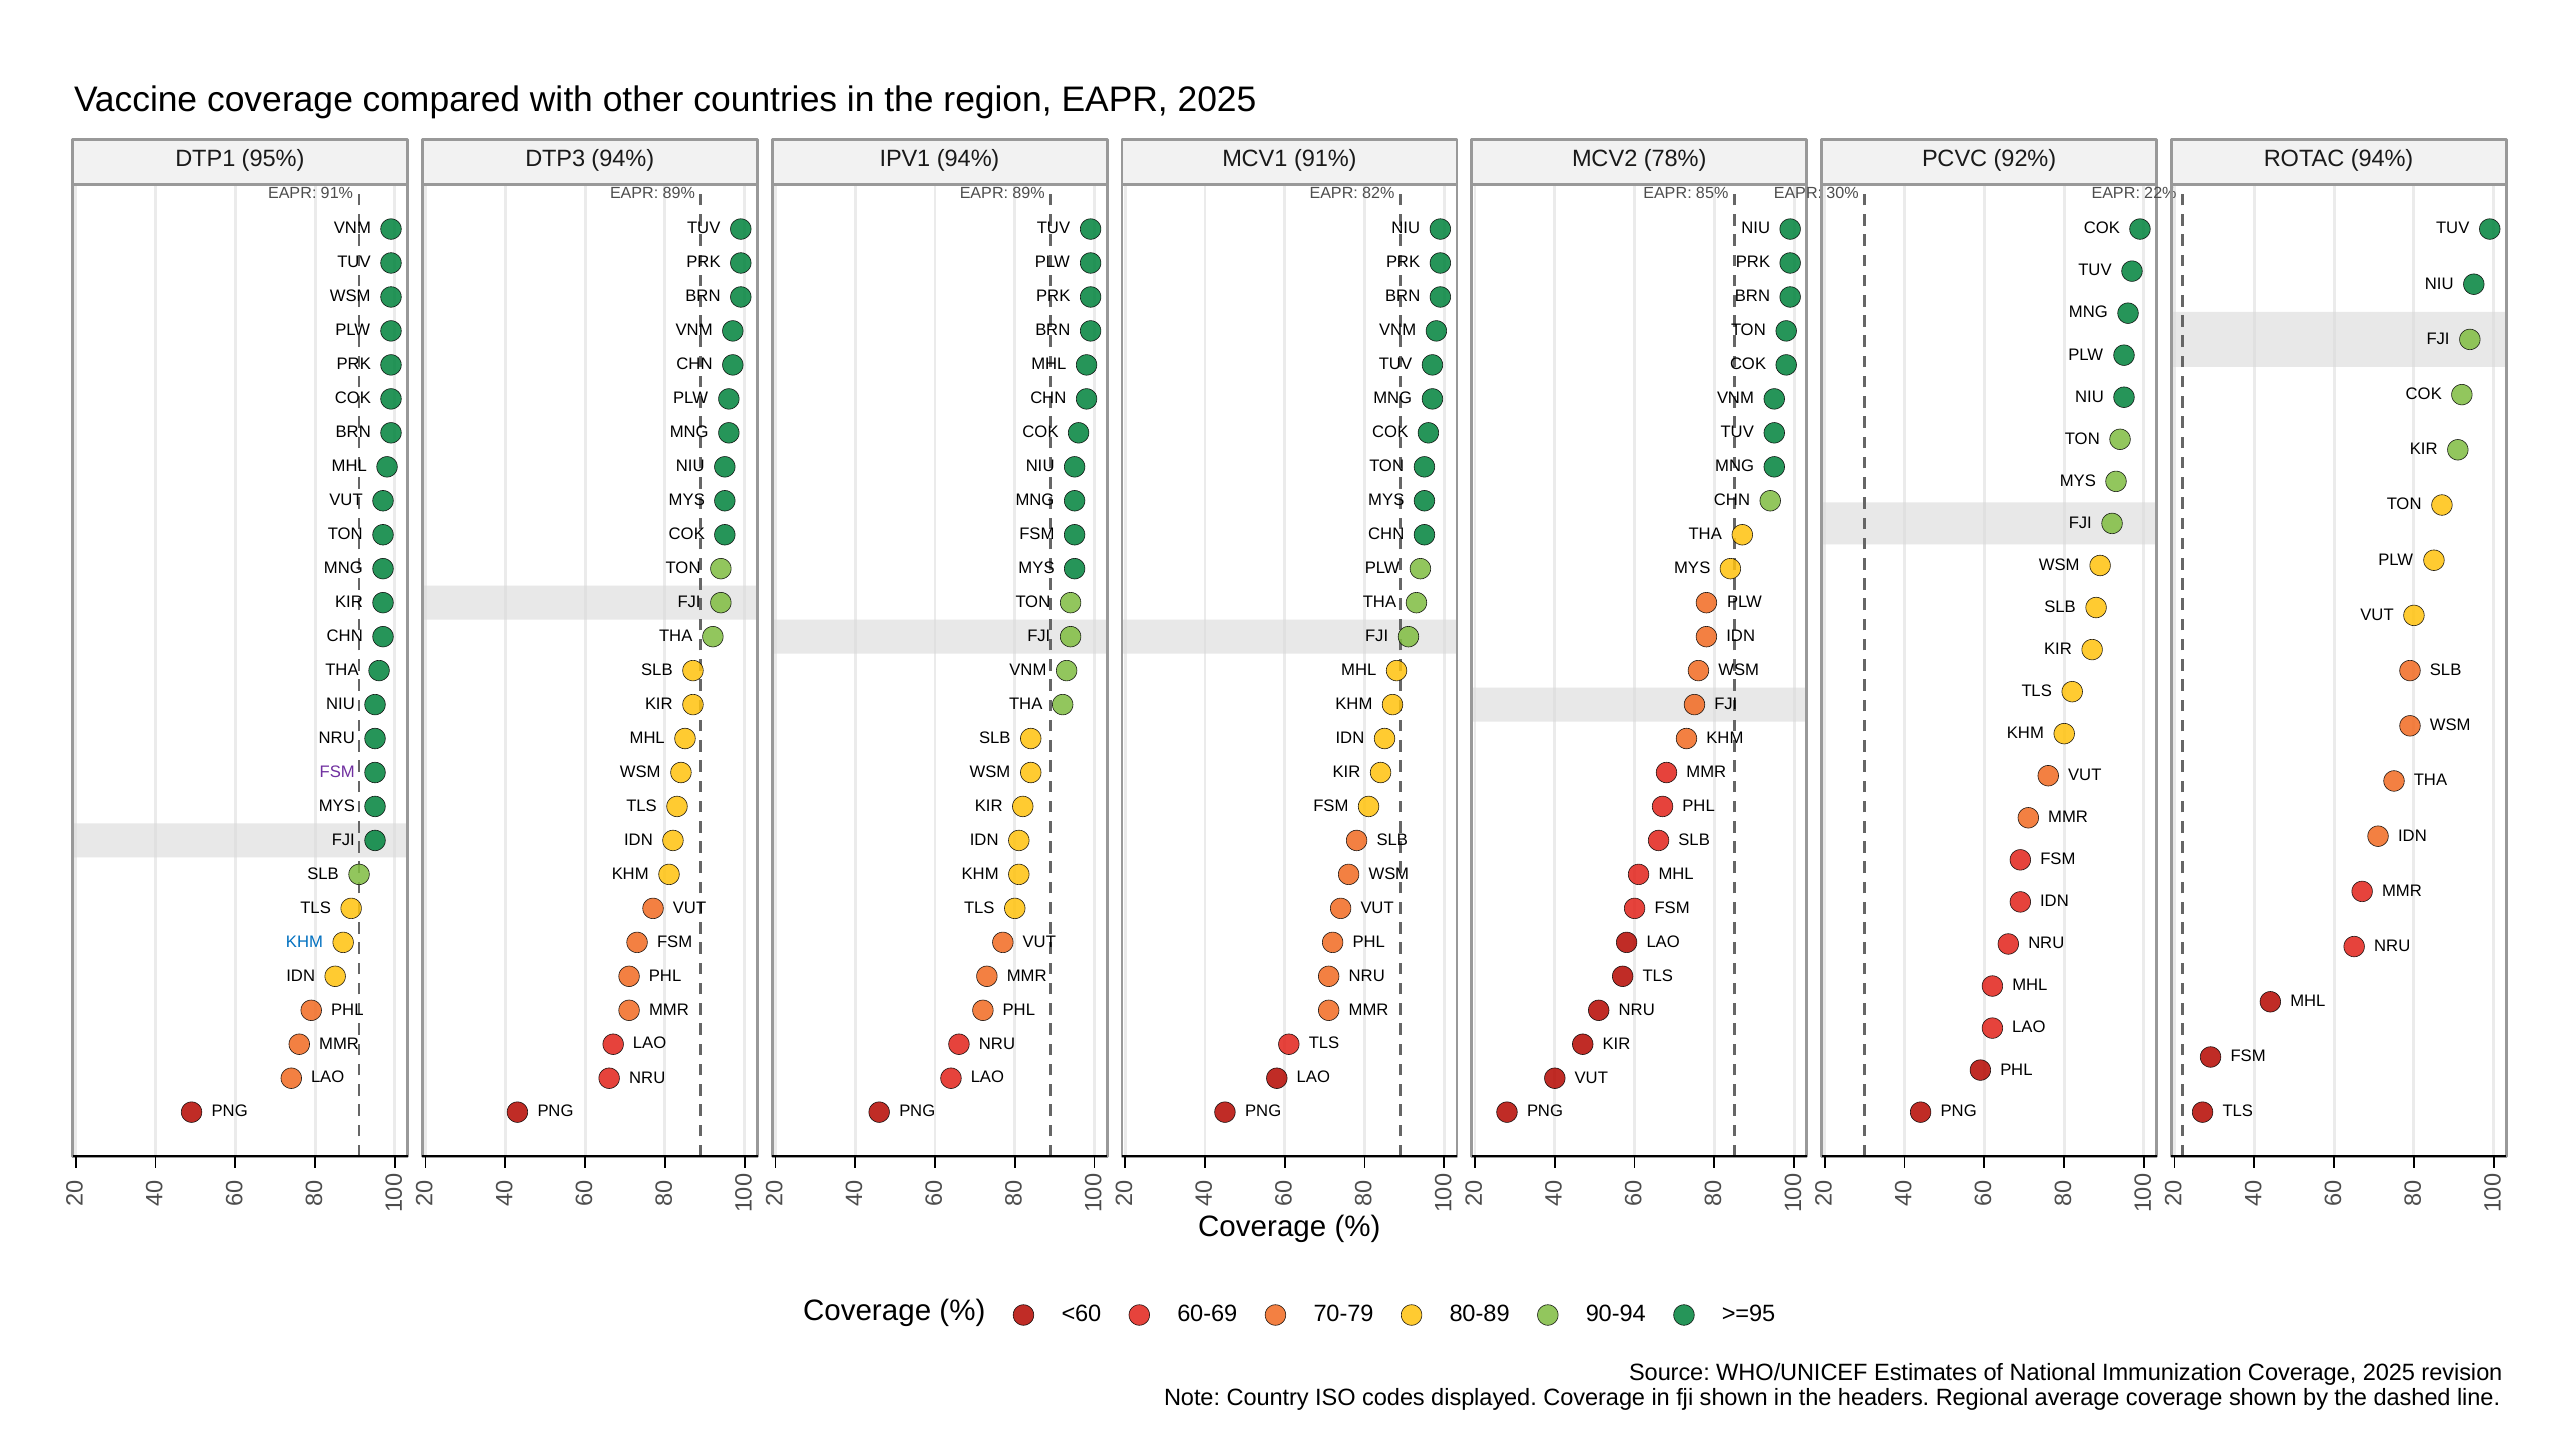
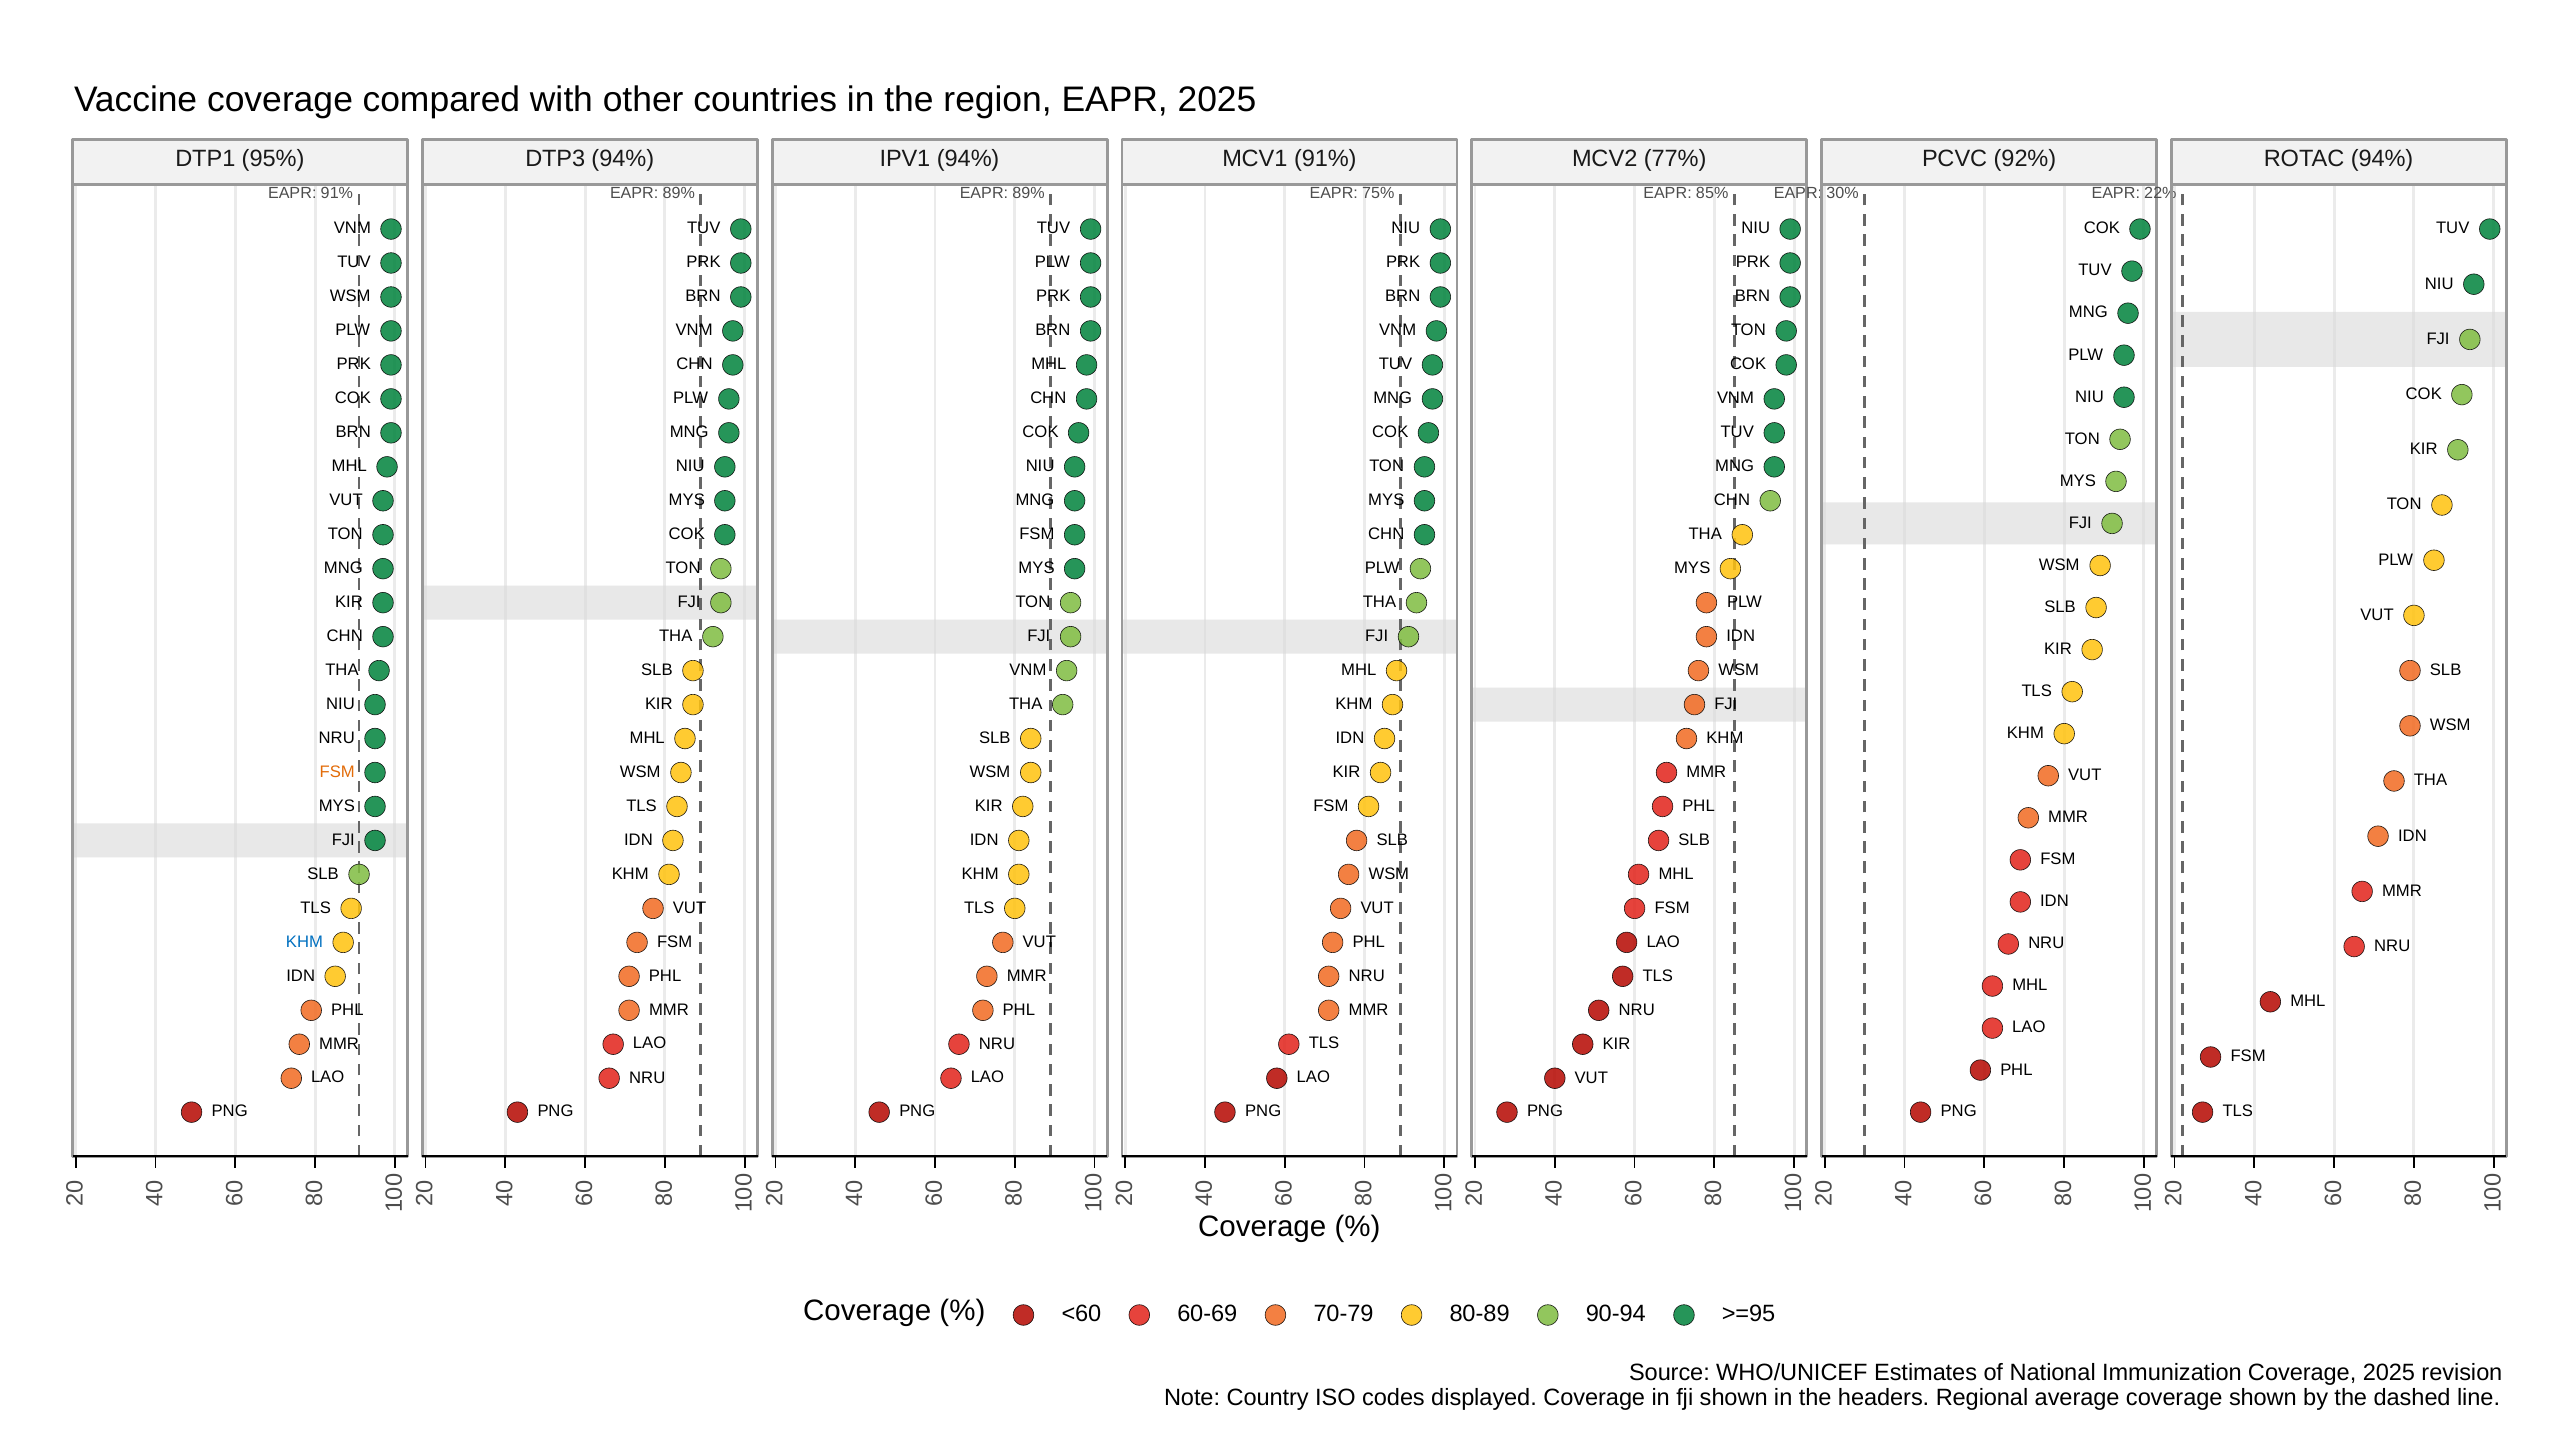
78%: 78% -> 77% (1675, 159)
82%: 82% -> 75% (1378, 193)
FSM colour: purple -> orange (337, 772)
